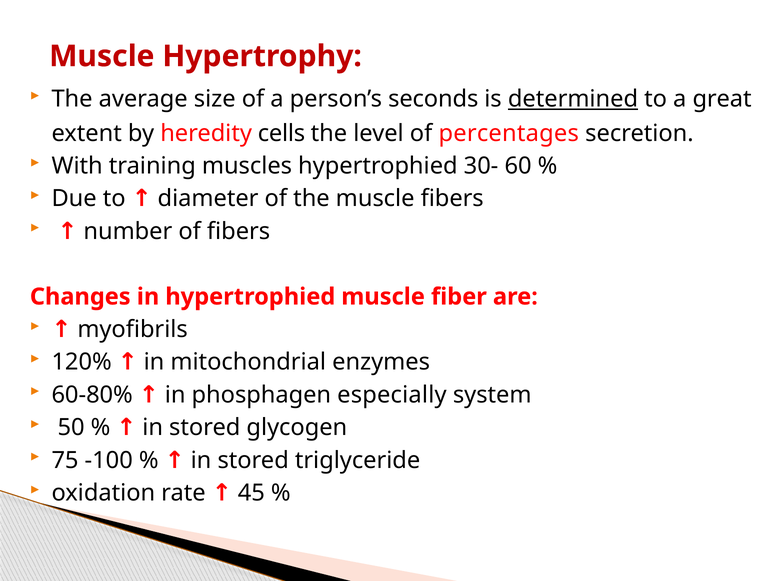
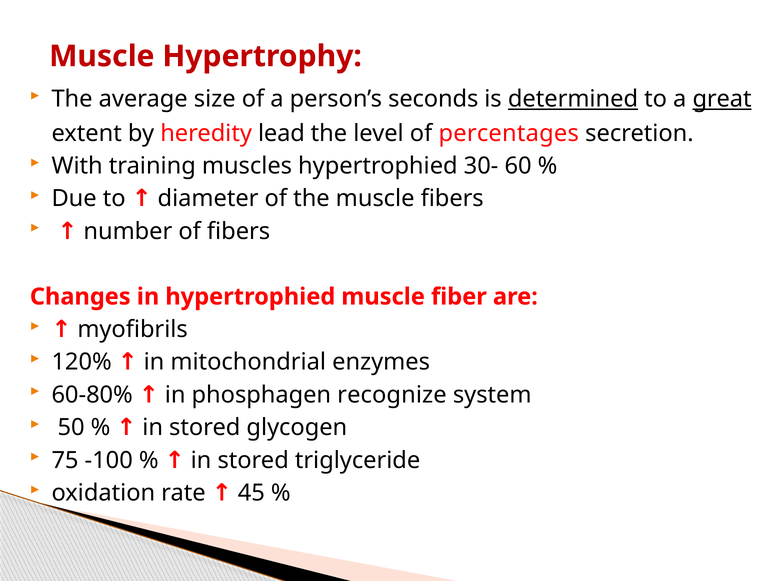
great underline: none -> present (722, 99)
cells: cells -> lead (281, 133)
especially: especially -> recognize (392, 395)
